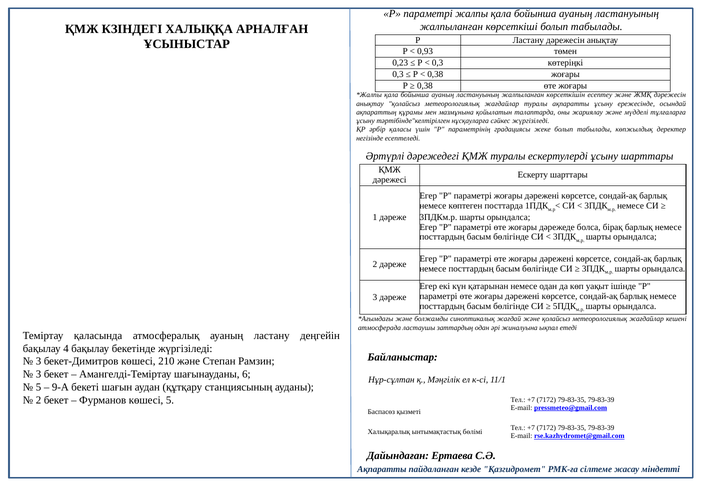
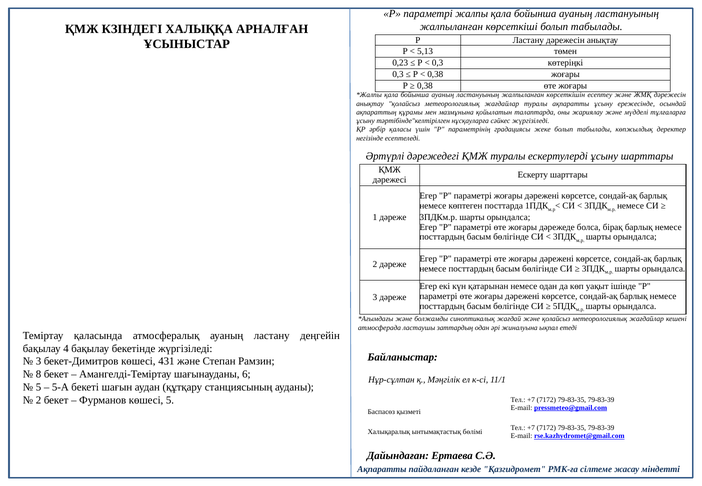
0,93: 0,93 -> 5,13 (425, 51)
210: 210 -> 431 (166, 361)
3: 3 -> 8 (38, 374)
9-А: 9-А -> 5-А (60, 387)
